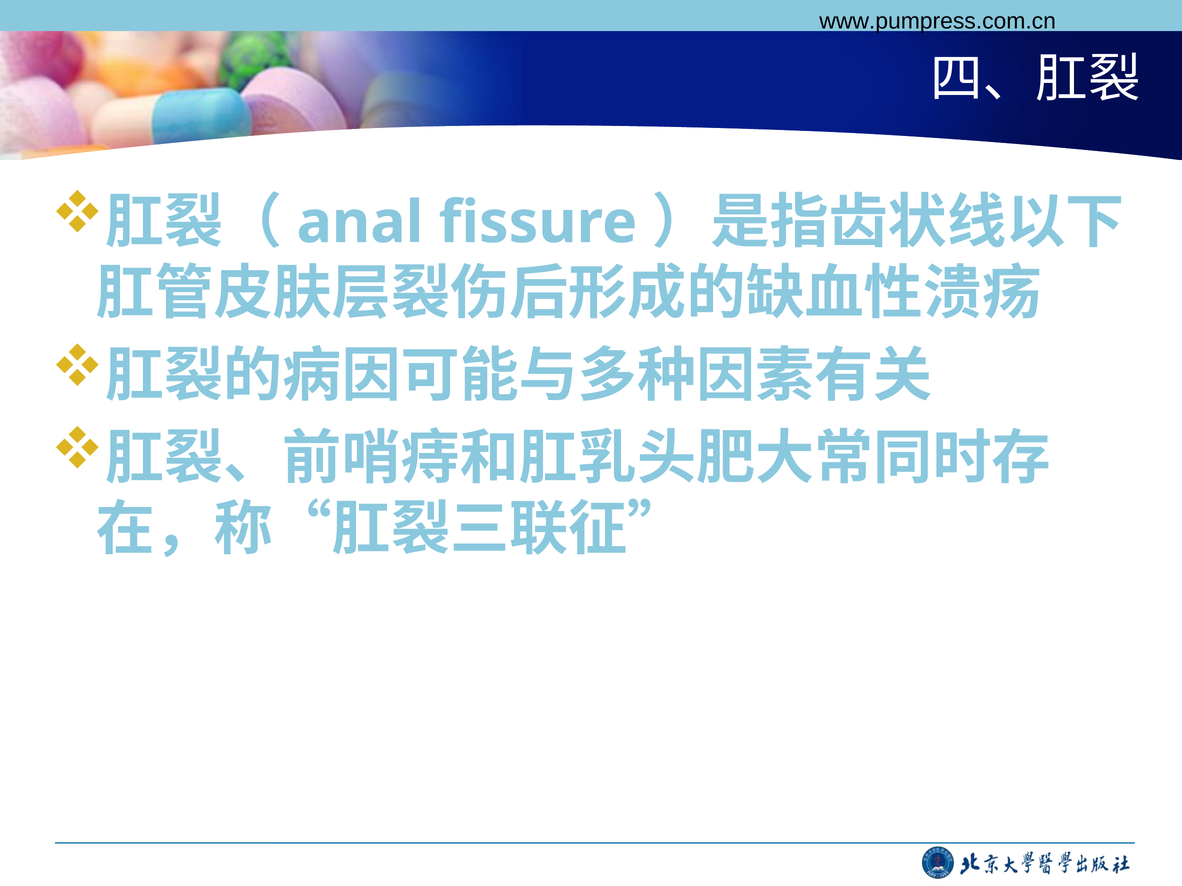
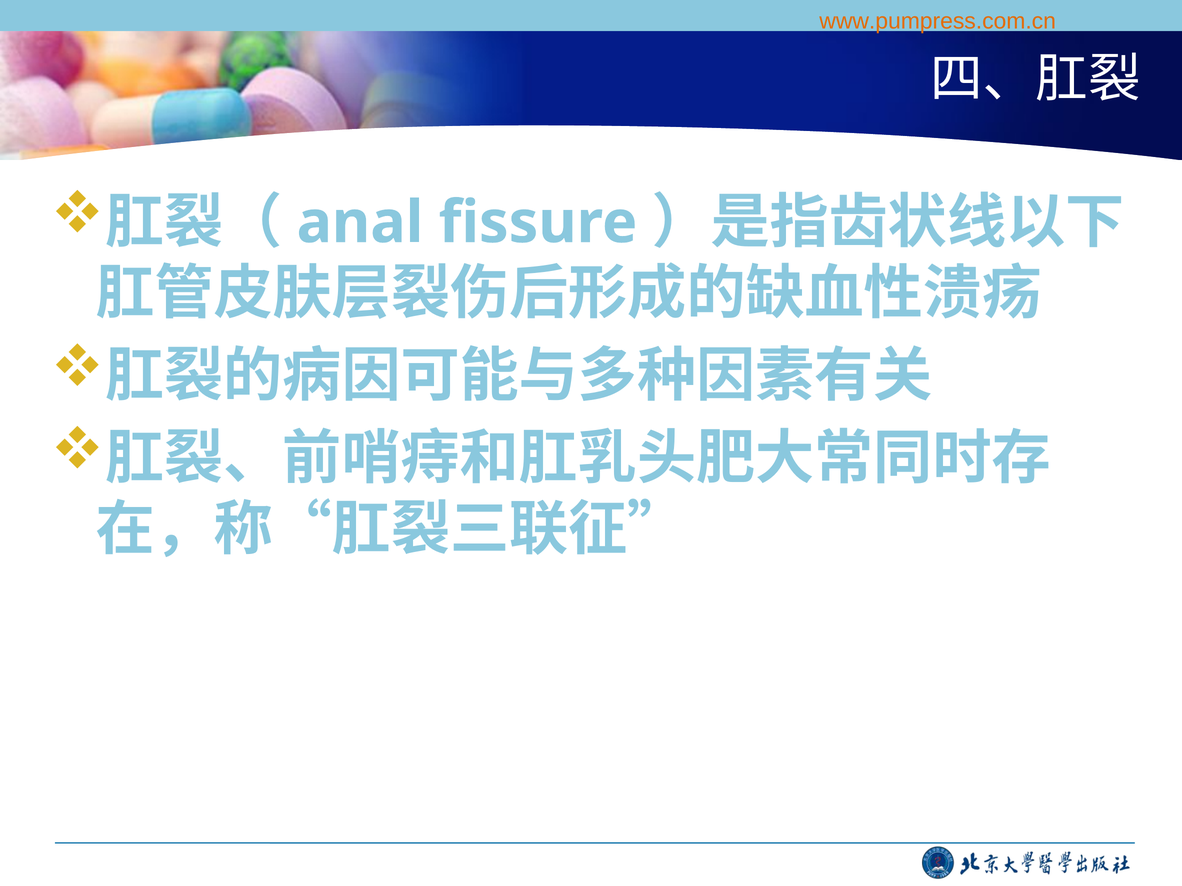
www.pumpress.com.cn colour: black -> orange (938, 21)
